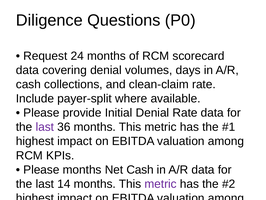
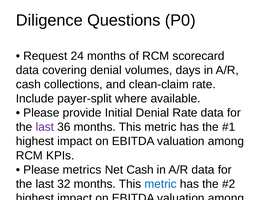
Please months: months -> metrics (82, 169)
14: 14 -> 32 (64, 183)
metric colour: purple -> blue (161, 183)
